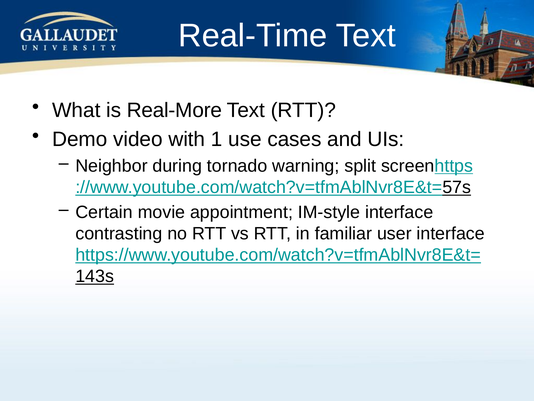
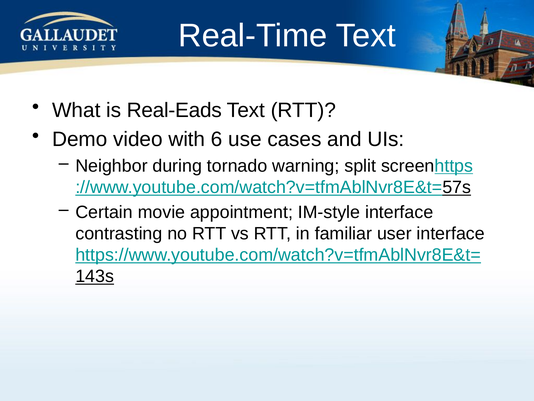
Real-More: Real-More -> Real-Eads (174, 110)
1: 1 -> 6 (217, 139)
